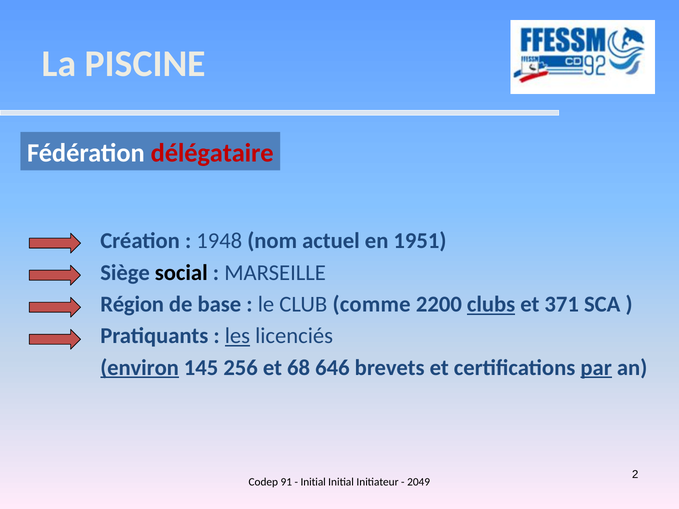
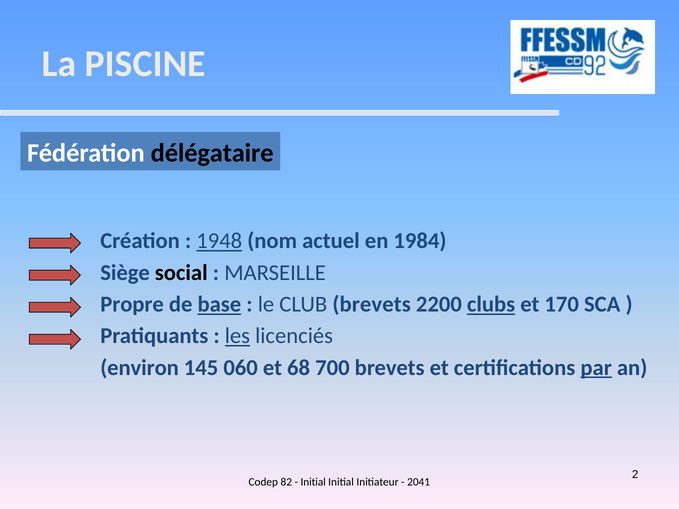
délégataire colour: red -> black (212, 153)
1948 underline: none -> present (219, 241)
1951: 1951 -> 1984 (420, 241)
Région: Région -> Propre (132, 304)
base underline: none -> present (219, 304)
CLUB comme: comme -> brevets (372, 304)
371: 371 -> 170 (562, 304)
environ underline: present -> none (140, 368)
256: 256 -> 060 (241, 368)
646: 646 -> 700 (332, 368)
91: 91 -> 82 (286, 482)
2049: 2049 -> 2041 (419, 482)
